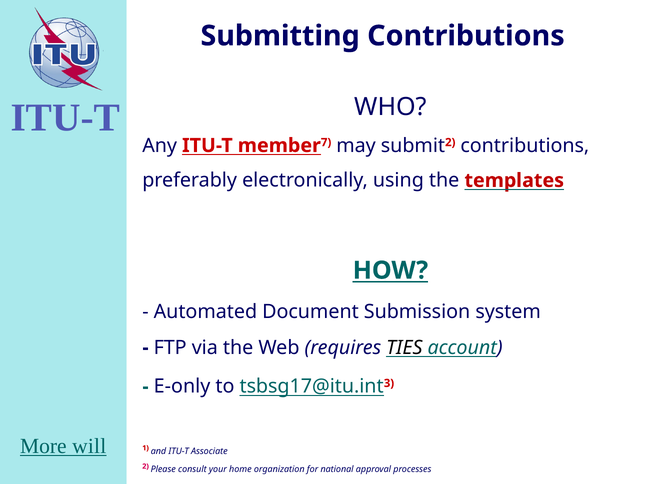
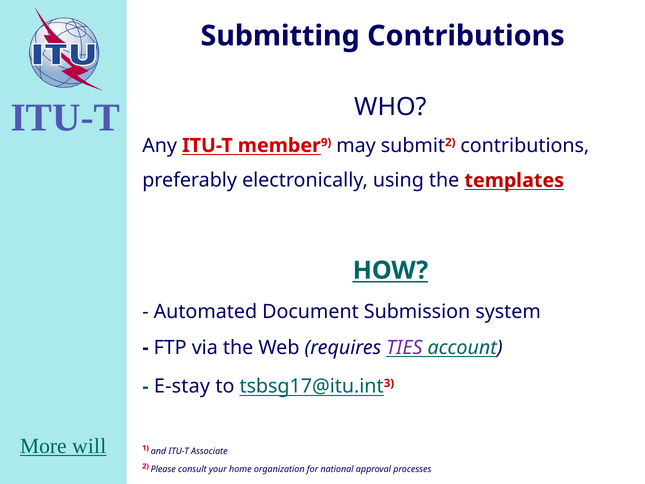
7: 7 -> 9 (326, 142)
TIES colour: black -> purple (404, 347)
E-only: E-only -> E-stay (182, 386)
